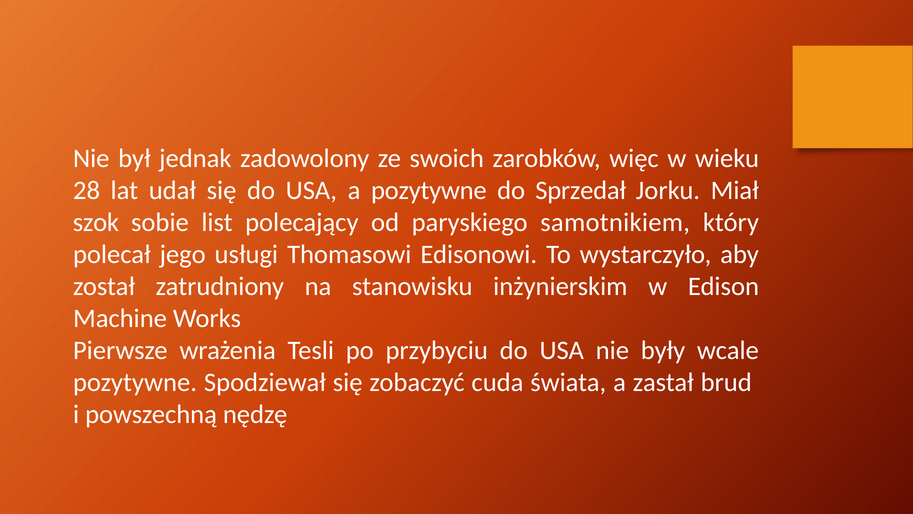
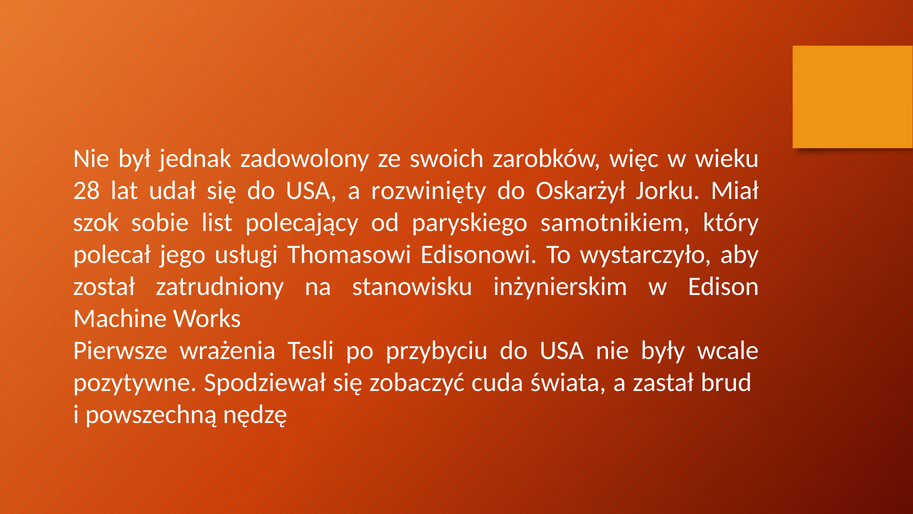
a pozytywne: pozytywne -> rozwinięty (429, 190)
Sprzedał: Sprzedał -> Oskarżył (581, 190)
